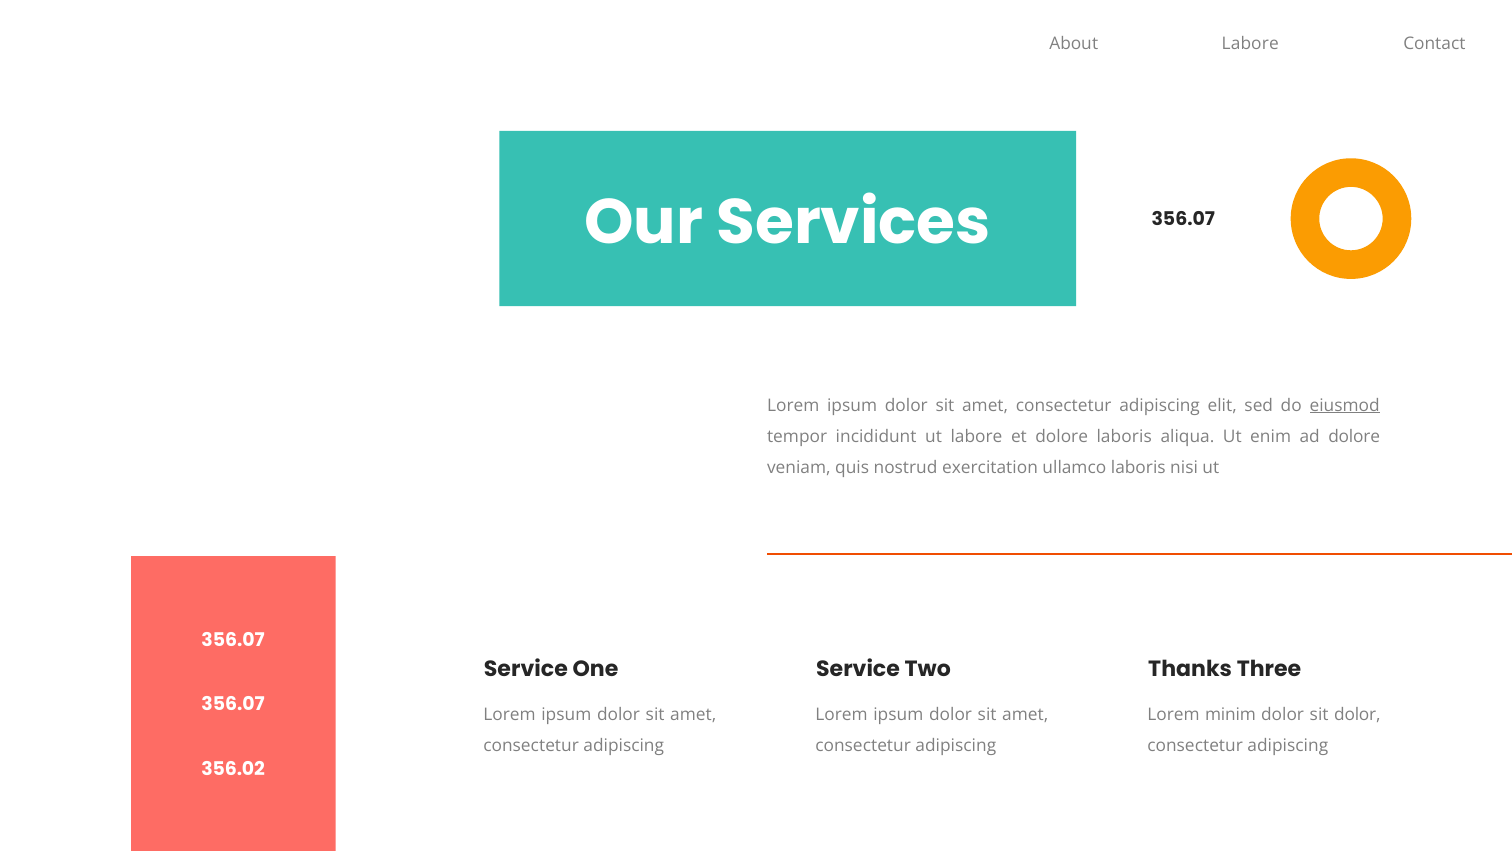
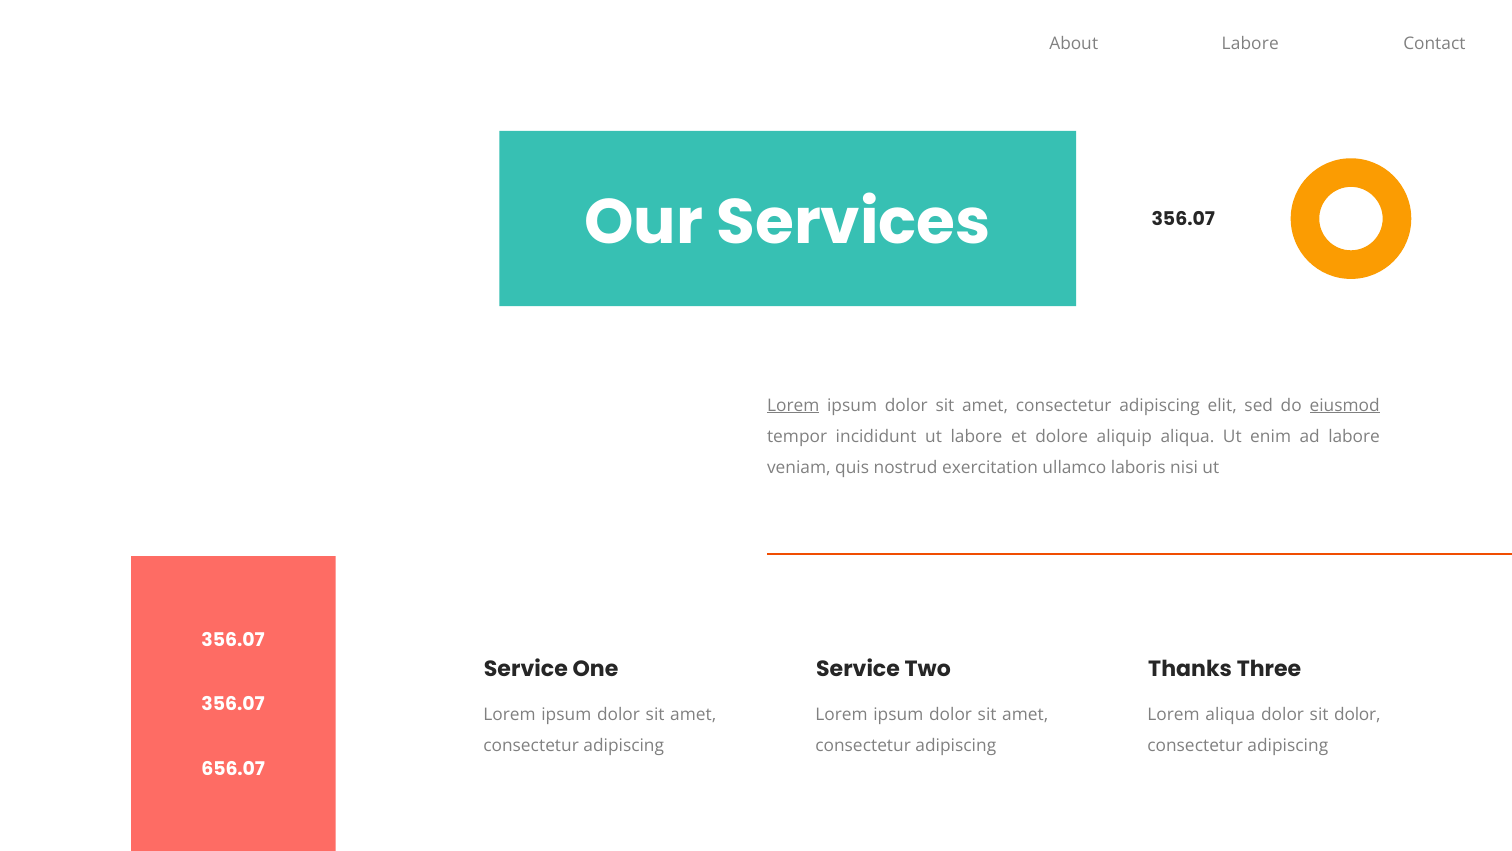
Lorem underline: none -> present (793, 405)
dolore laboris: laboris -> aliquip (1124, 436)
ad dolore: dolore -> labore (1354, 436)
Lorem minim: minim -> aliqua (1230, 714)
356.02: 356.02 -> 656.07 (233, 768)
